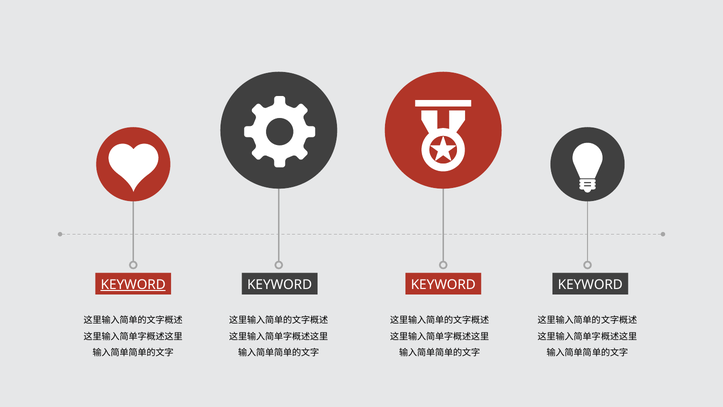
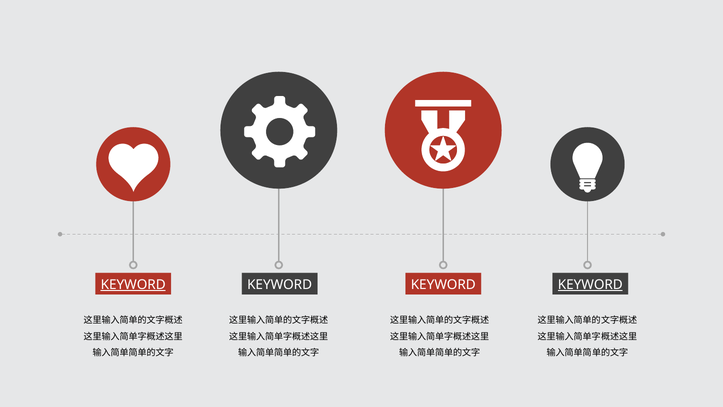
KEYWORD underline: none -> present (590, 284)
